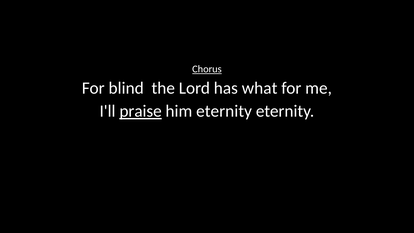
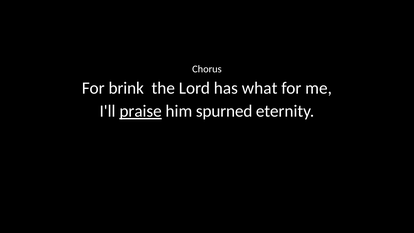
Chorus underline: present -> none (207, 69)
blind: blind -> brink (126, 88)
him eternity: eternity -> spurned (224, 111)
